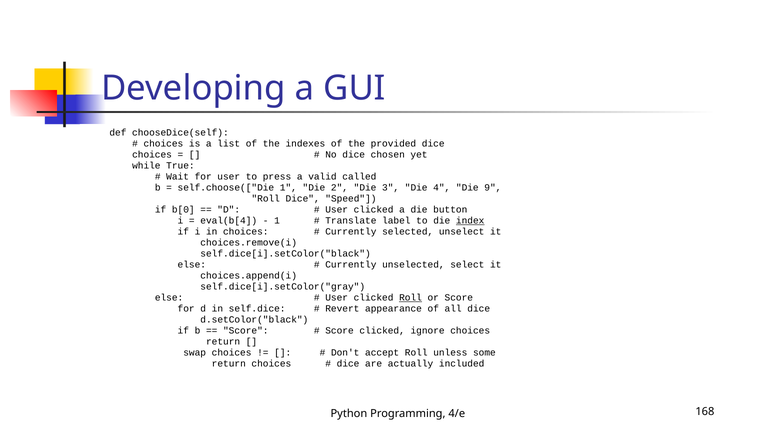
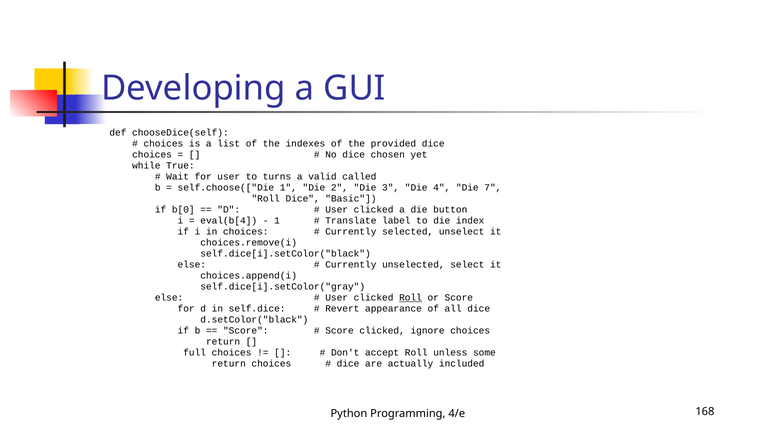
press: press -> turns (277, 176)
9: 9 -> 7 (493, 187)
Speed: Speed -> Basic (351, 198)
index underline: present -> none (470, 220)
swap: swap -> full (195, 352)
